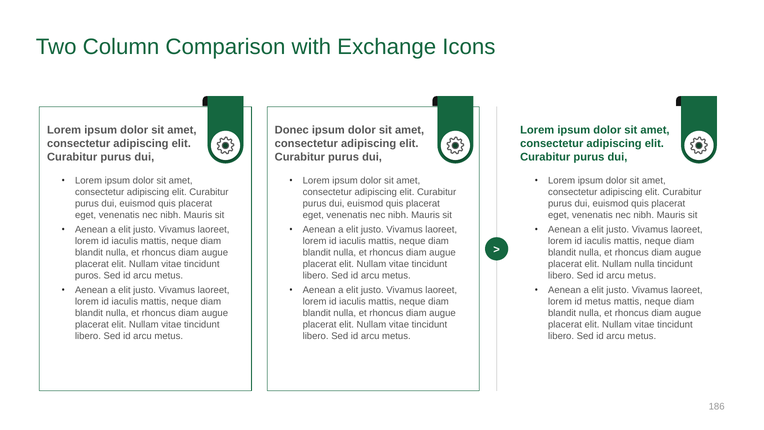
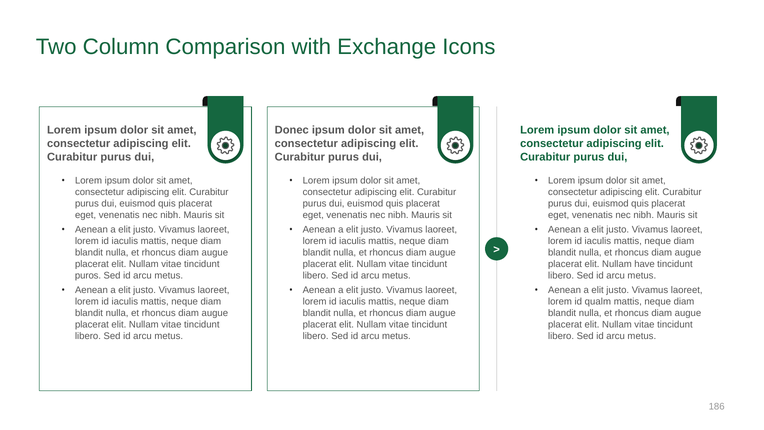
Nullam nulla: nulla -> have (644, 264)
id metus: metus -> qualm (598, 301)
